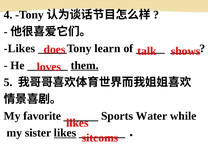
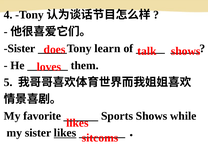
Likes: Likes -> Sister (20, 48)
them underline: present -> none (85, 65)
Sports Water: Water -> Shows (152, 116)
